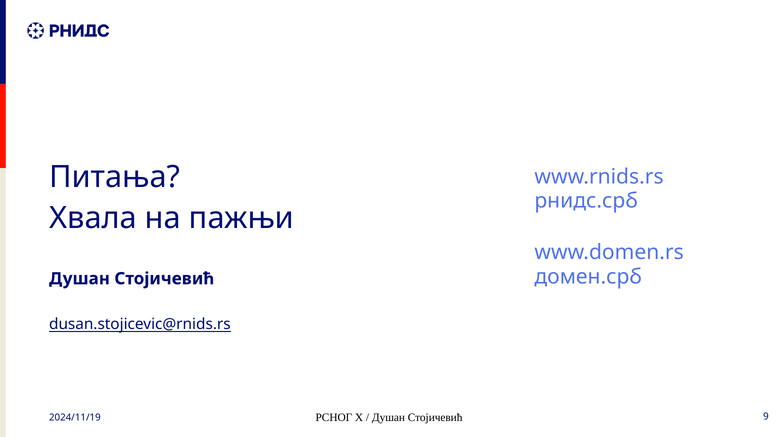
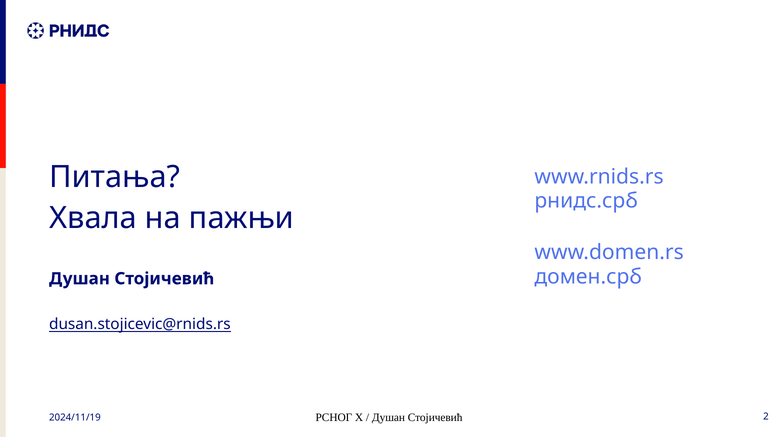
9: 9 -> 2 (766, 417)
